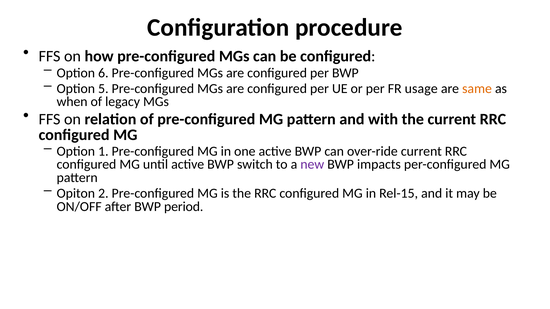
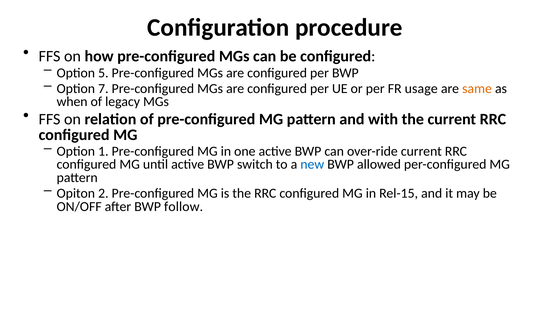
6: 6 -> 5 (103, 73)
5: 5 -> 7 (103, 89)
new colour: purple -> blue (312, 165)
impacts: impacts -> allowed (379, 165)
period: period -> follow (184, 207)
